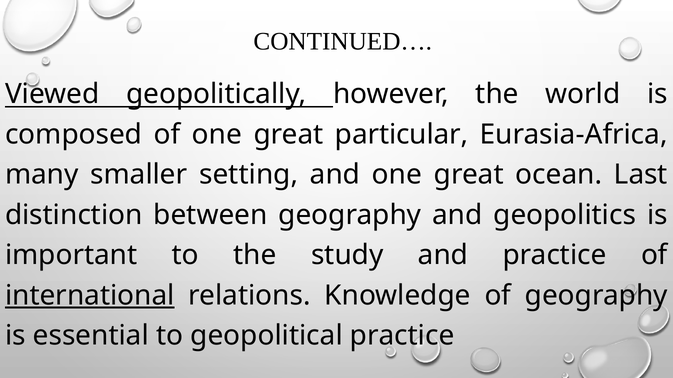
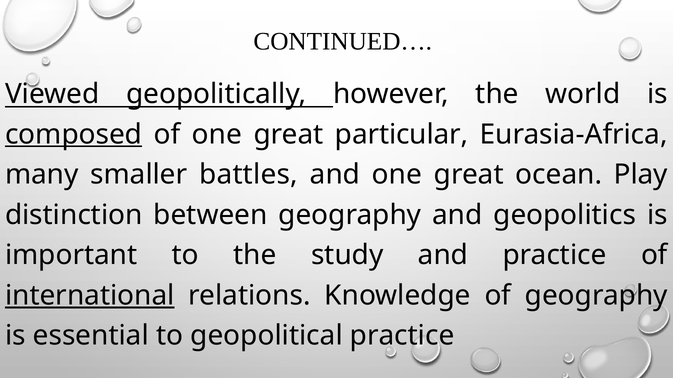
composed underline: none -> present (74, 134)
setting: setting -> battles (249, 175)
Last: Last -> Play (641, 175)
